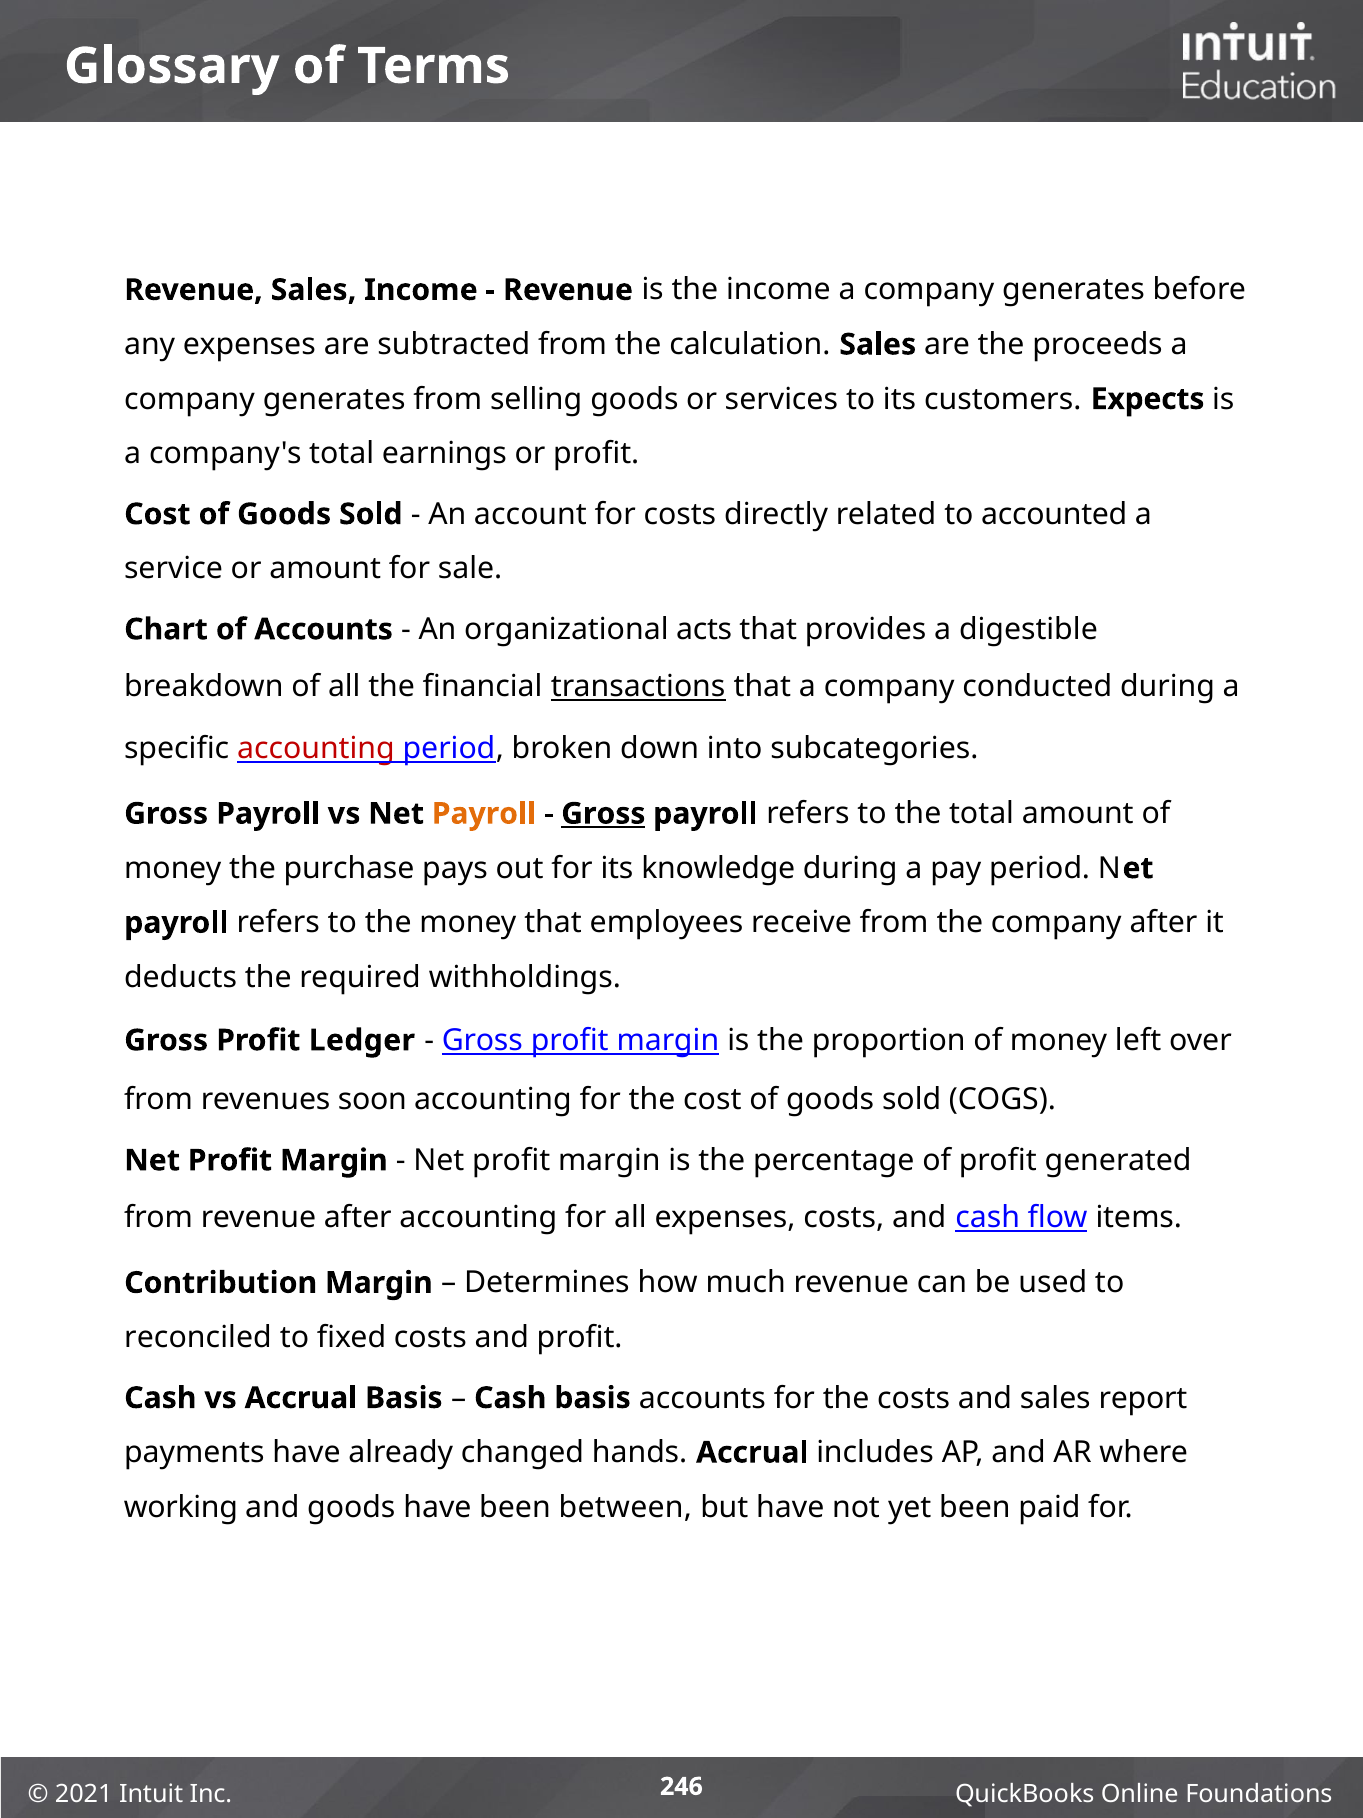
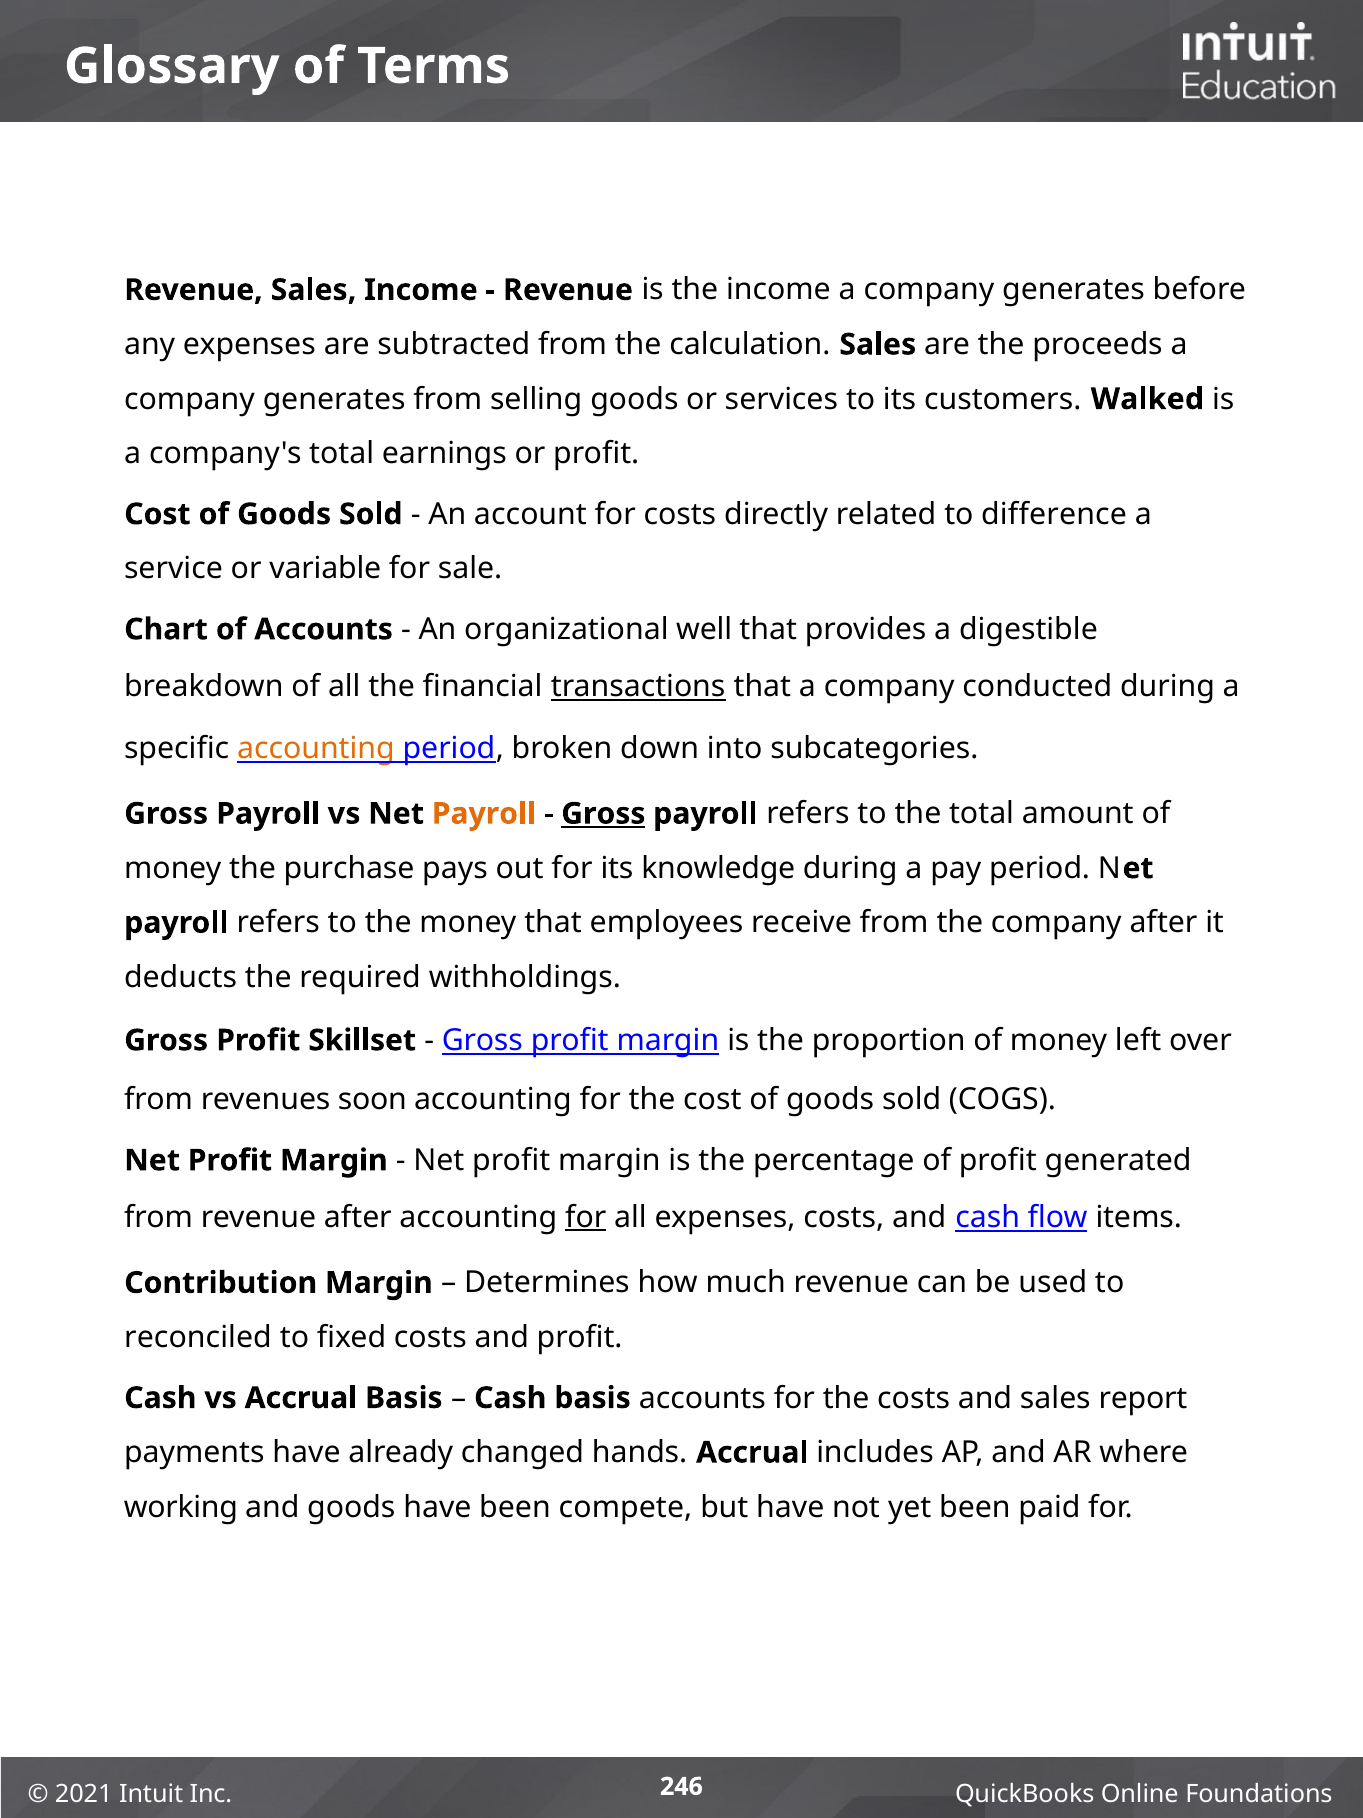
Expects: Expects -> Walked (1147, 399)
accounted: accounted -> difference (1054, 514)
or amount: amount -> variable (325, 569)
acts: acts -> well (704, 629)
accounting colour: red -> orange (316, 748)
Ledger: Ledger -> Skillset (362, 1040)
for underline: none -> present (586, 1217)
between: between -> compete (626, 1507)
